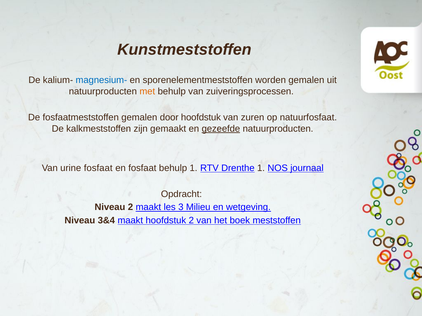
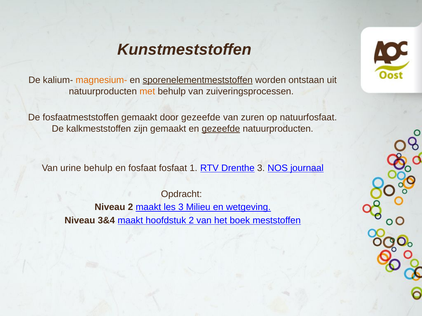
magnesium- colour: blue -> orange (101, 80)
sporenelementmeststoffen underline: none -> present (198, 80)
worden gemalen: gemalen -> ontstaan (306, 80)
fosfaatmeststoffen gemalen: gemalen -> gemaakt (139, 118)
door hoofdstuk: hoofdstuk -> gezeefde (201, 118)
urine fosfaat: fosfaat -> behulp (98, 168)
fosfaat behulp: behulp -> fosfaat (173, 168)
Drenthe 1: 1 -> 3 (261, 168)
